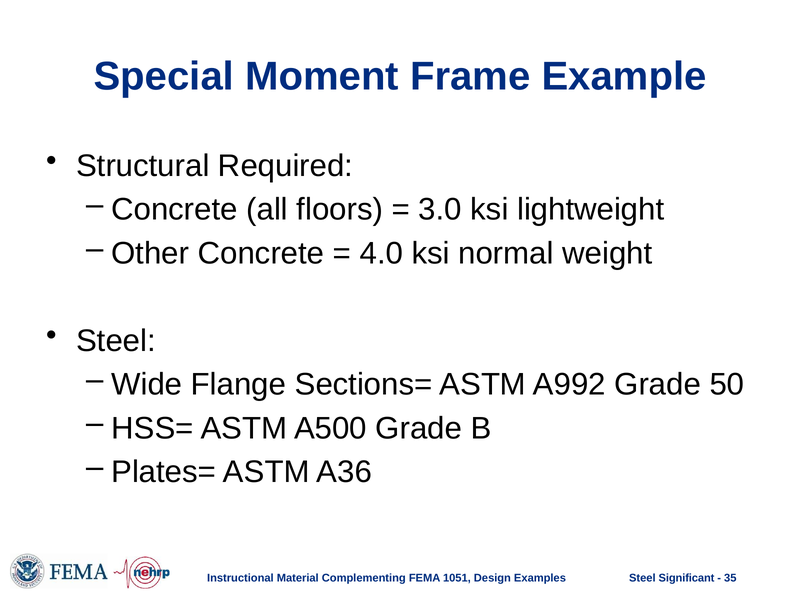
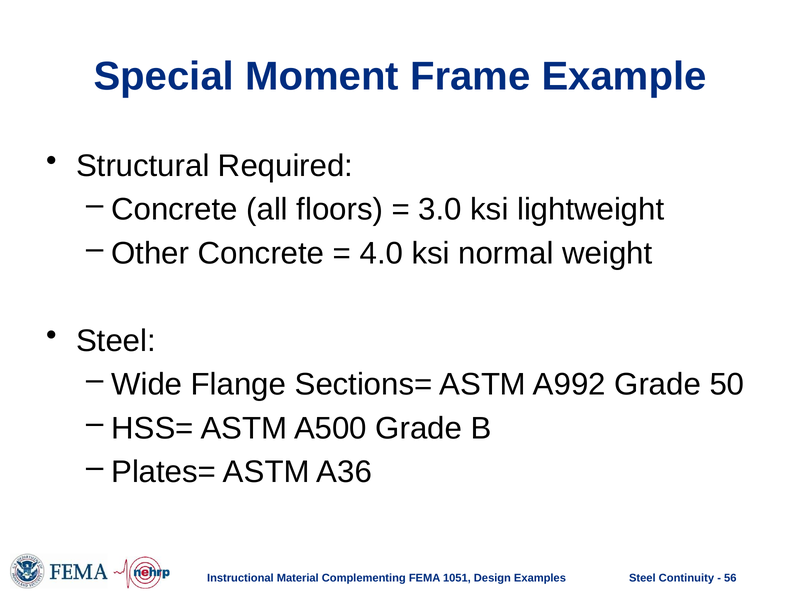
Significant: Significant -> Continuity (686, 578)
35: 35 -> 56 (730, 578)
